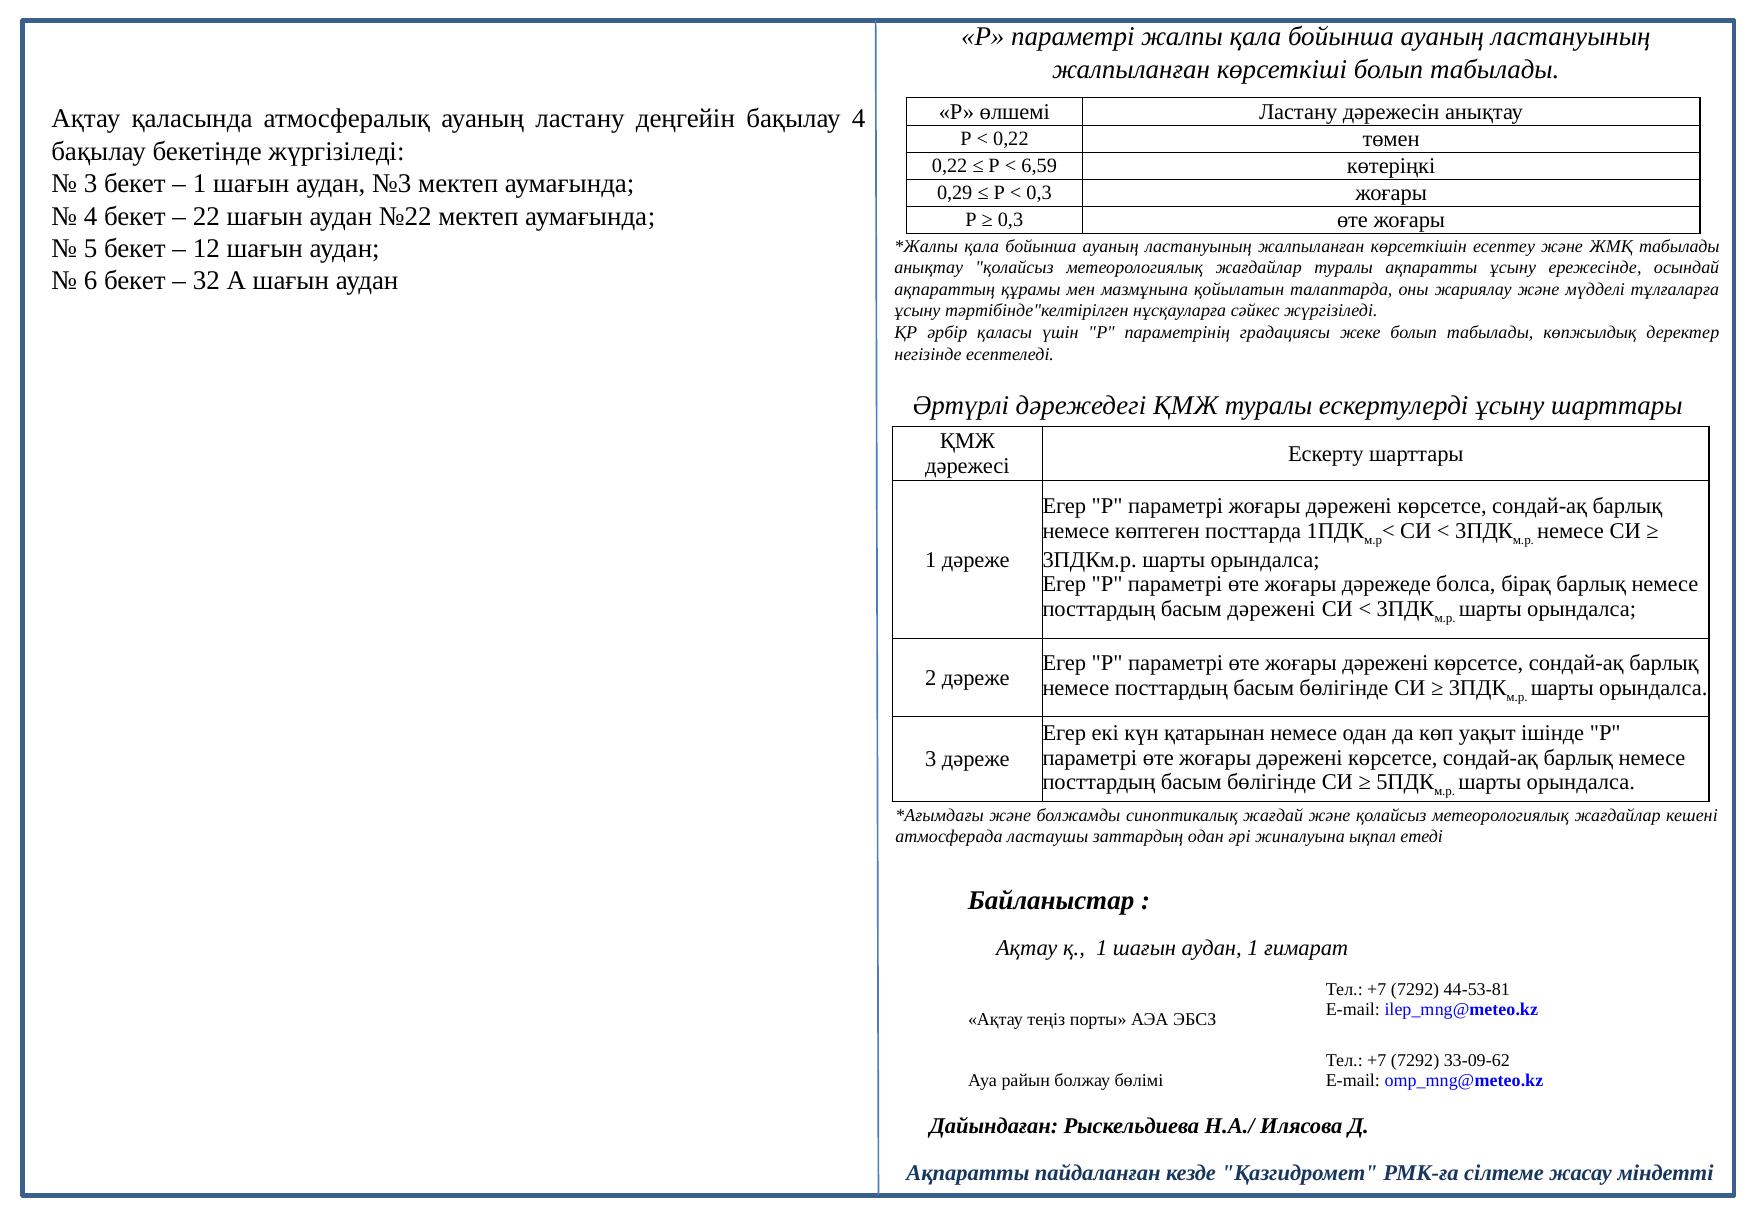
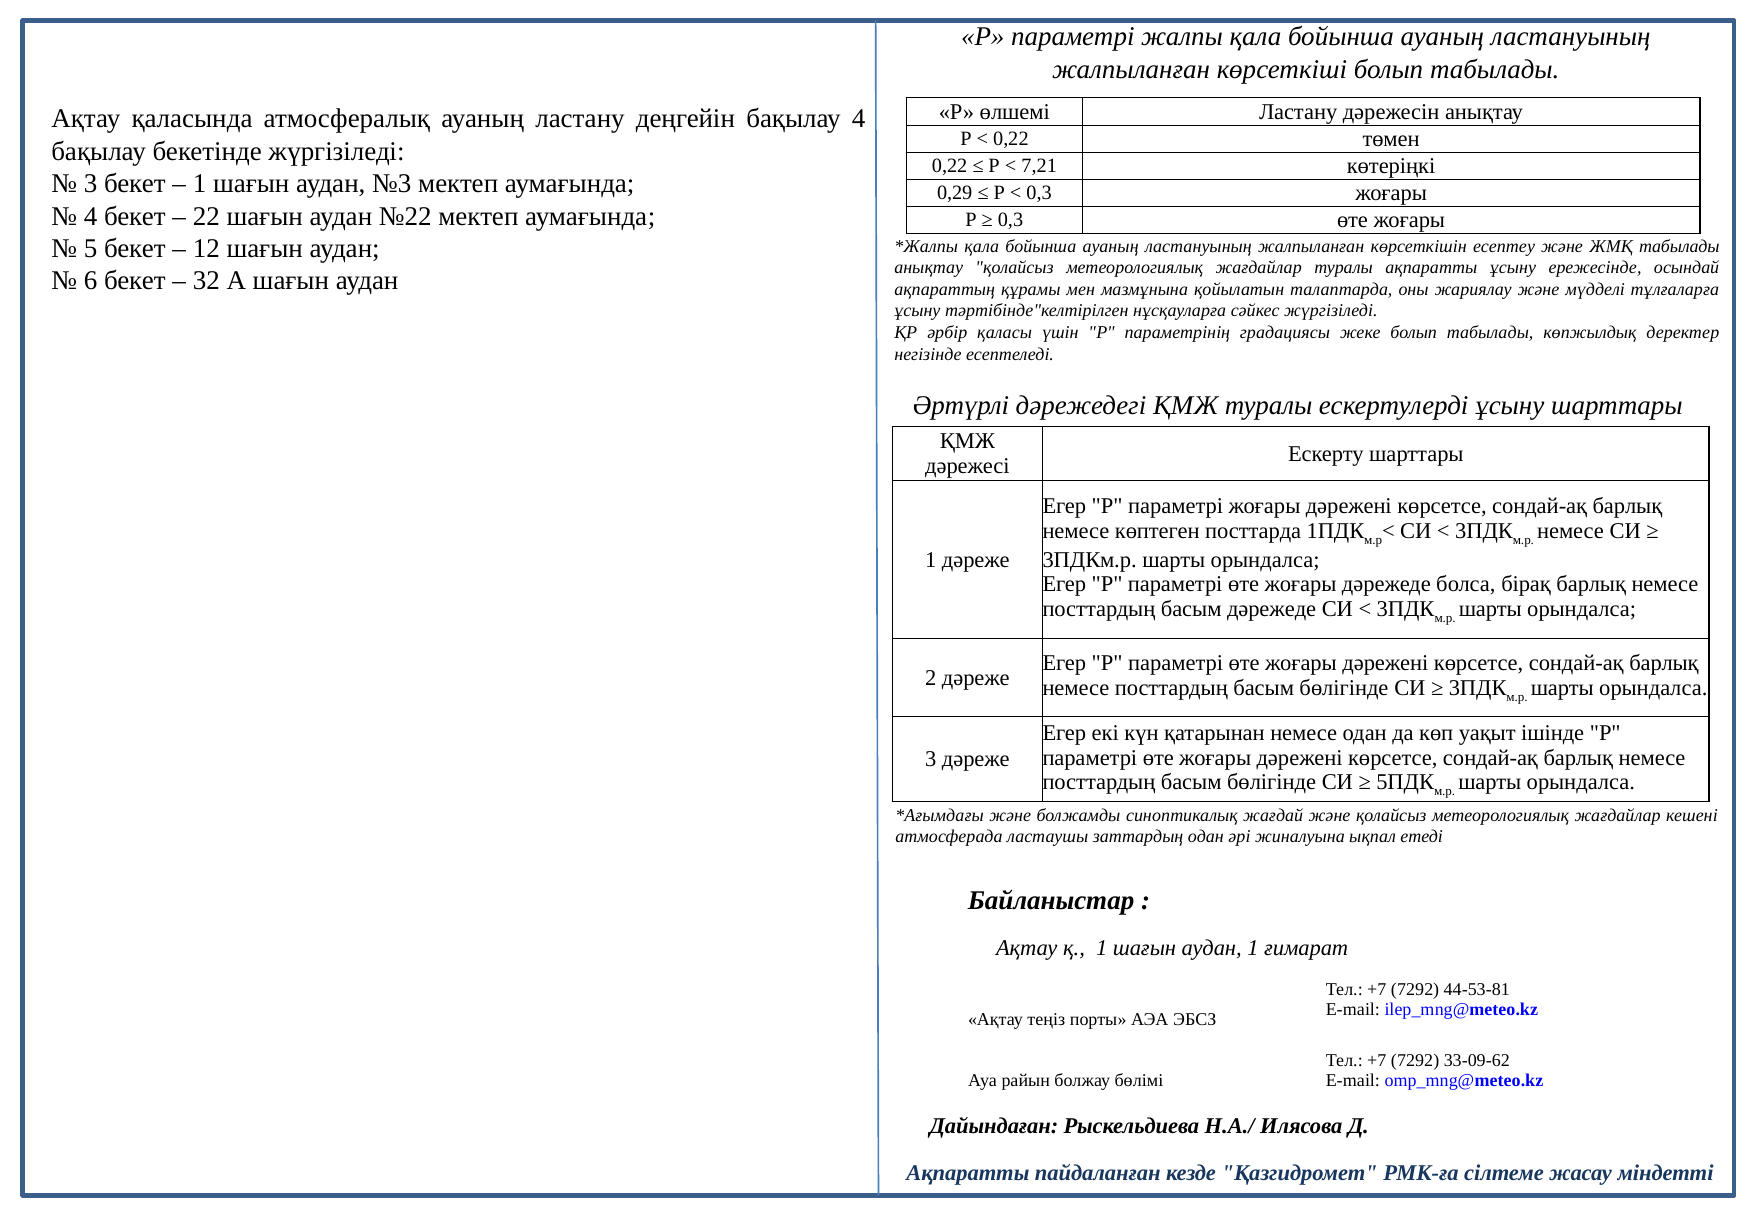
6,59: 6,59 -> 7,21 (1039, 166)
басым дәрежені: дәрежені -> дәрежеде (1272, 609)
